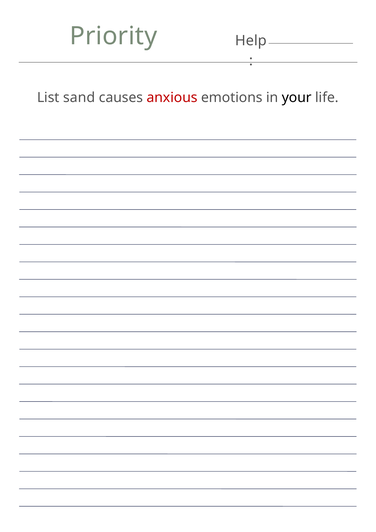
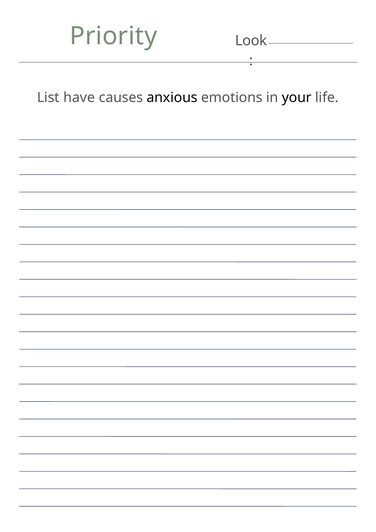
Help: Help -> Look (251, 41)
sand: sand -> have (79, 98)
anxious colour: red -> black (172, 98)
